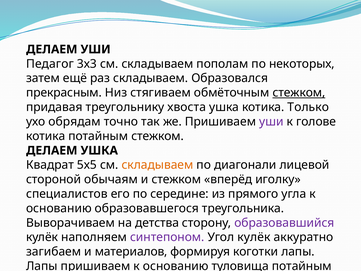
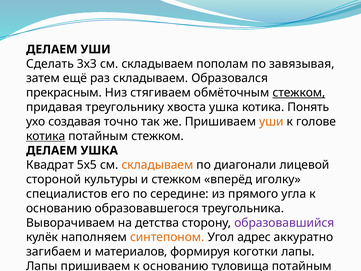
Педагог: Педагог -> Сделать (50, 64)
некоторых: некоторых -> завязывая (302, 64)
Только: Только -> Понять (308, 107)
обрядам: обрядам -> создавая (75, 122)
уши colour: purple -> orange (271, 122)
котика underline: none -> present (46, 136)
обычаям: обычаям -> культуры (111, 179)
синтепоном colour: purple -> orange (167, 237)
Угол кулёк: кулёк -> адрес (254, 237)
